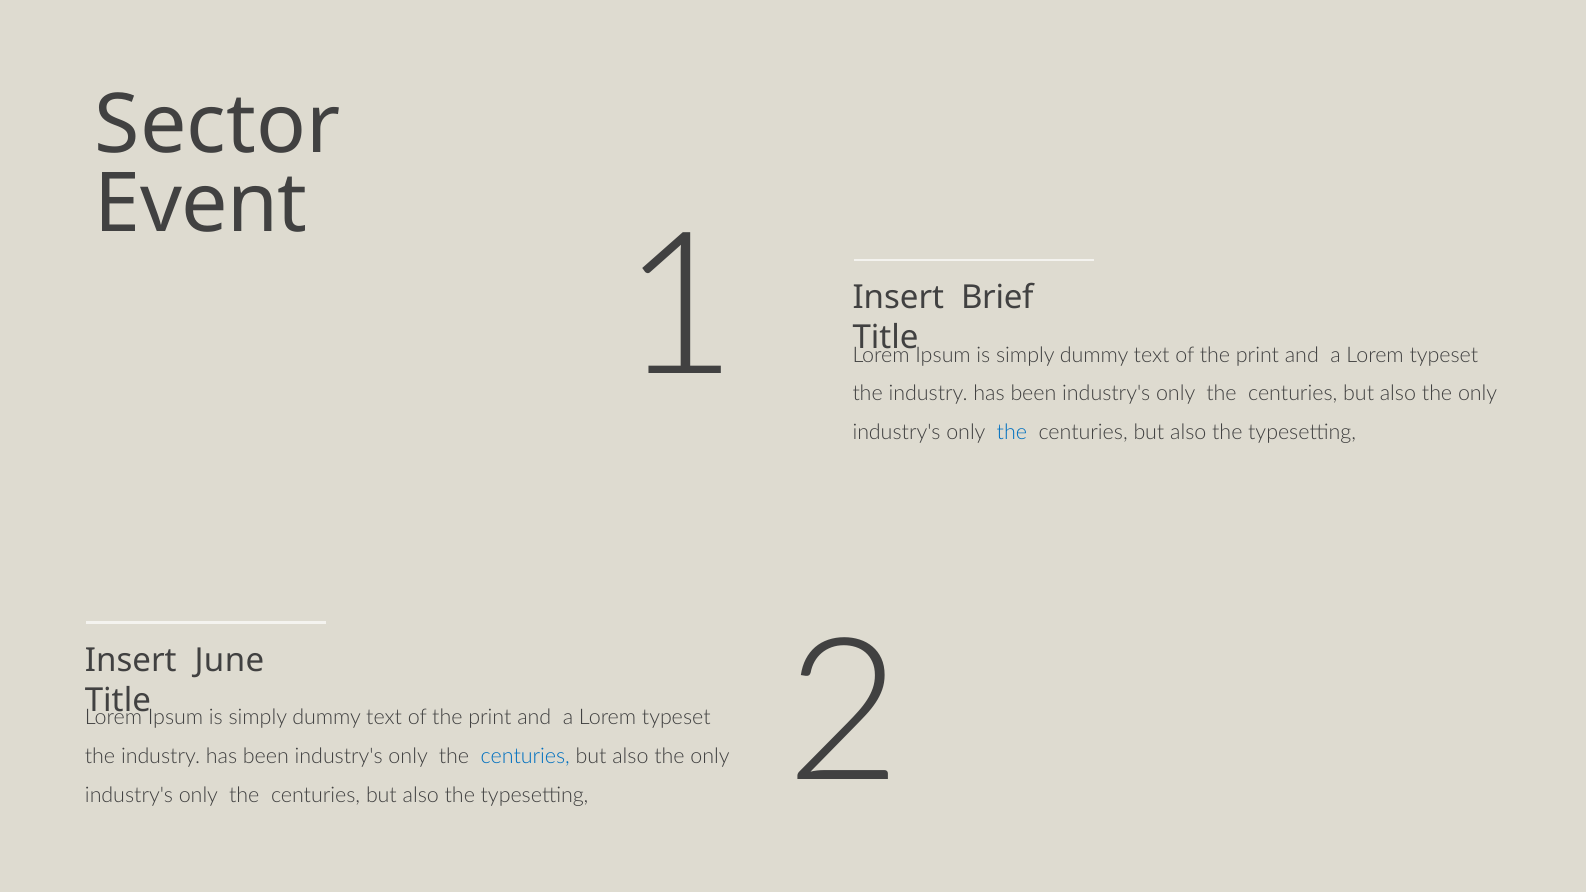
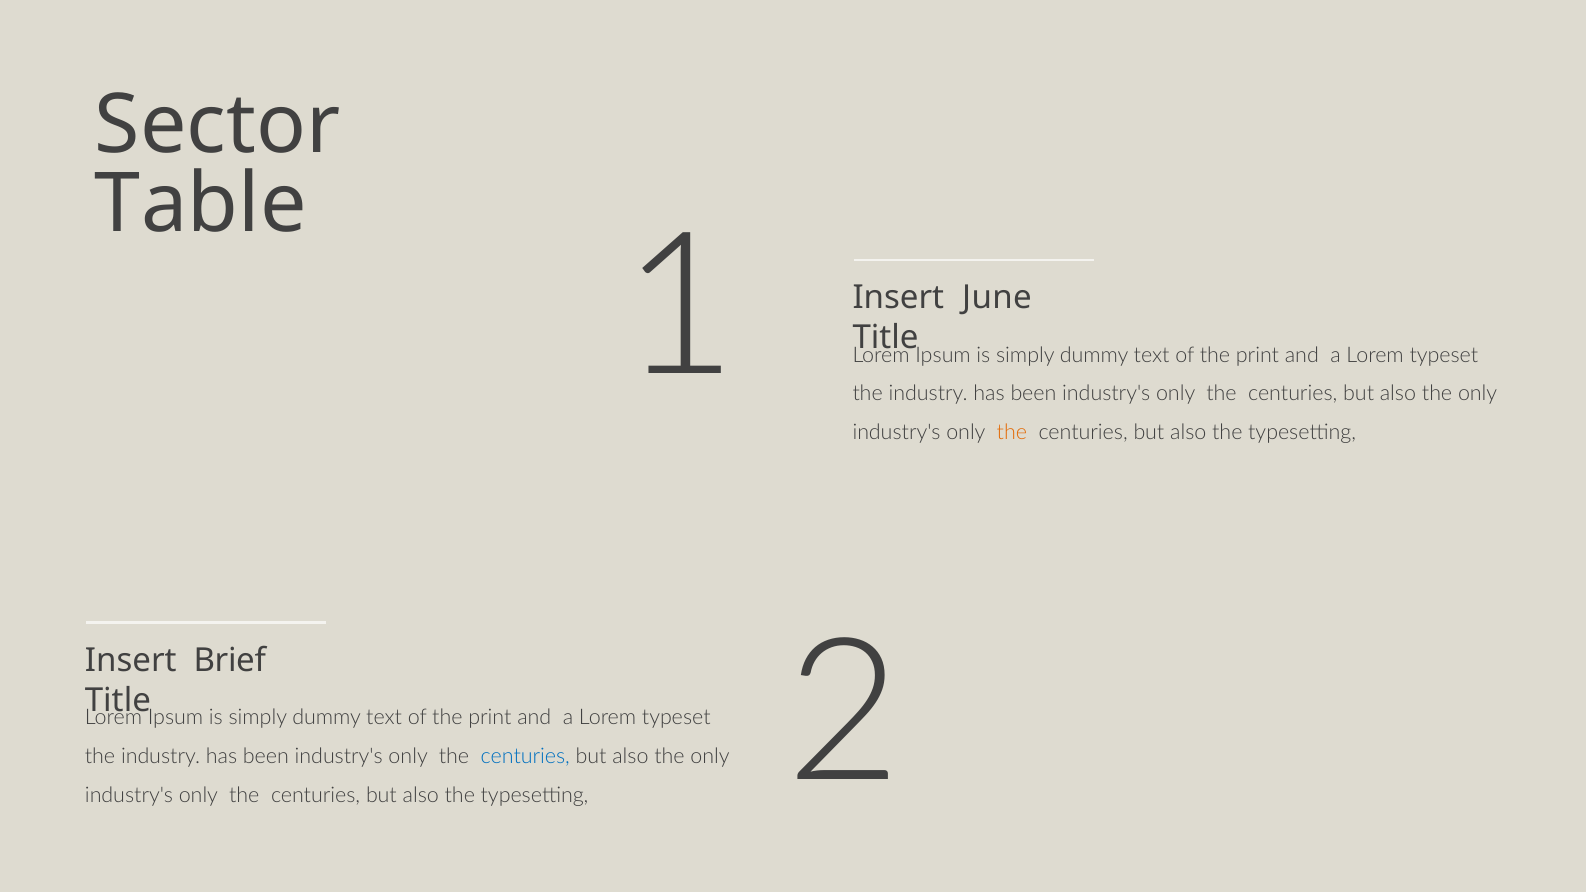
Event: Event -> Table (201, 205)
Brief: Brief -> June (997, 298)
the colour: blue -> orange (1012, 433)
June: June -> Brief (230, 661)
